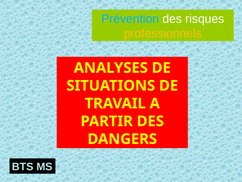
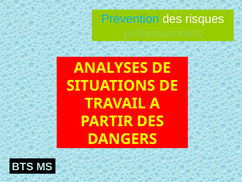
professionnels colour: yellow -> light green (163, 33)
